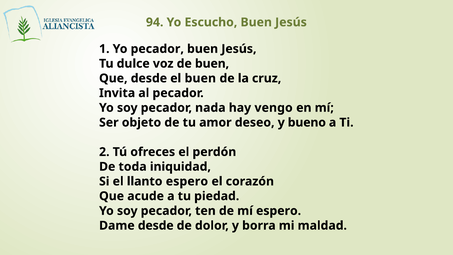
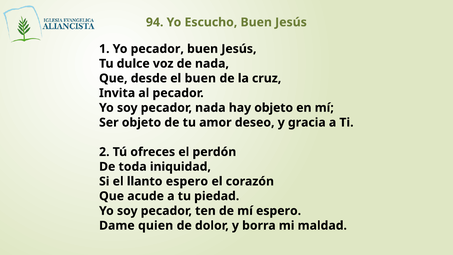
de buen: buen -> nada (212, 64)
hay vengo: vengo -> objeto (274, 108)
bueno: bueno -> gracia (307, 122)
Dame desde: desde -> quien (156, 225)
